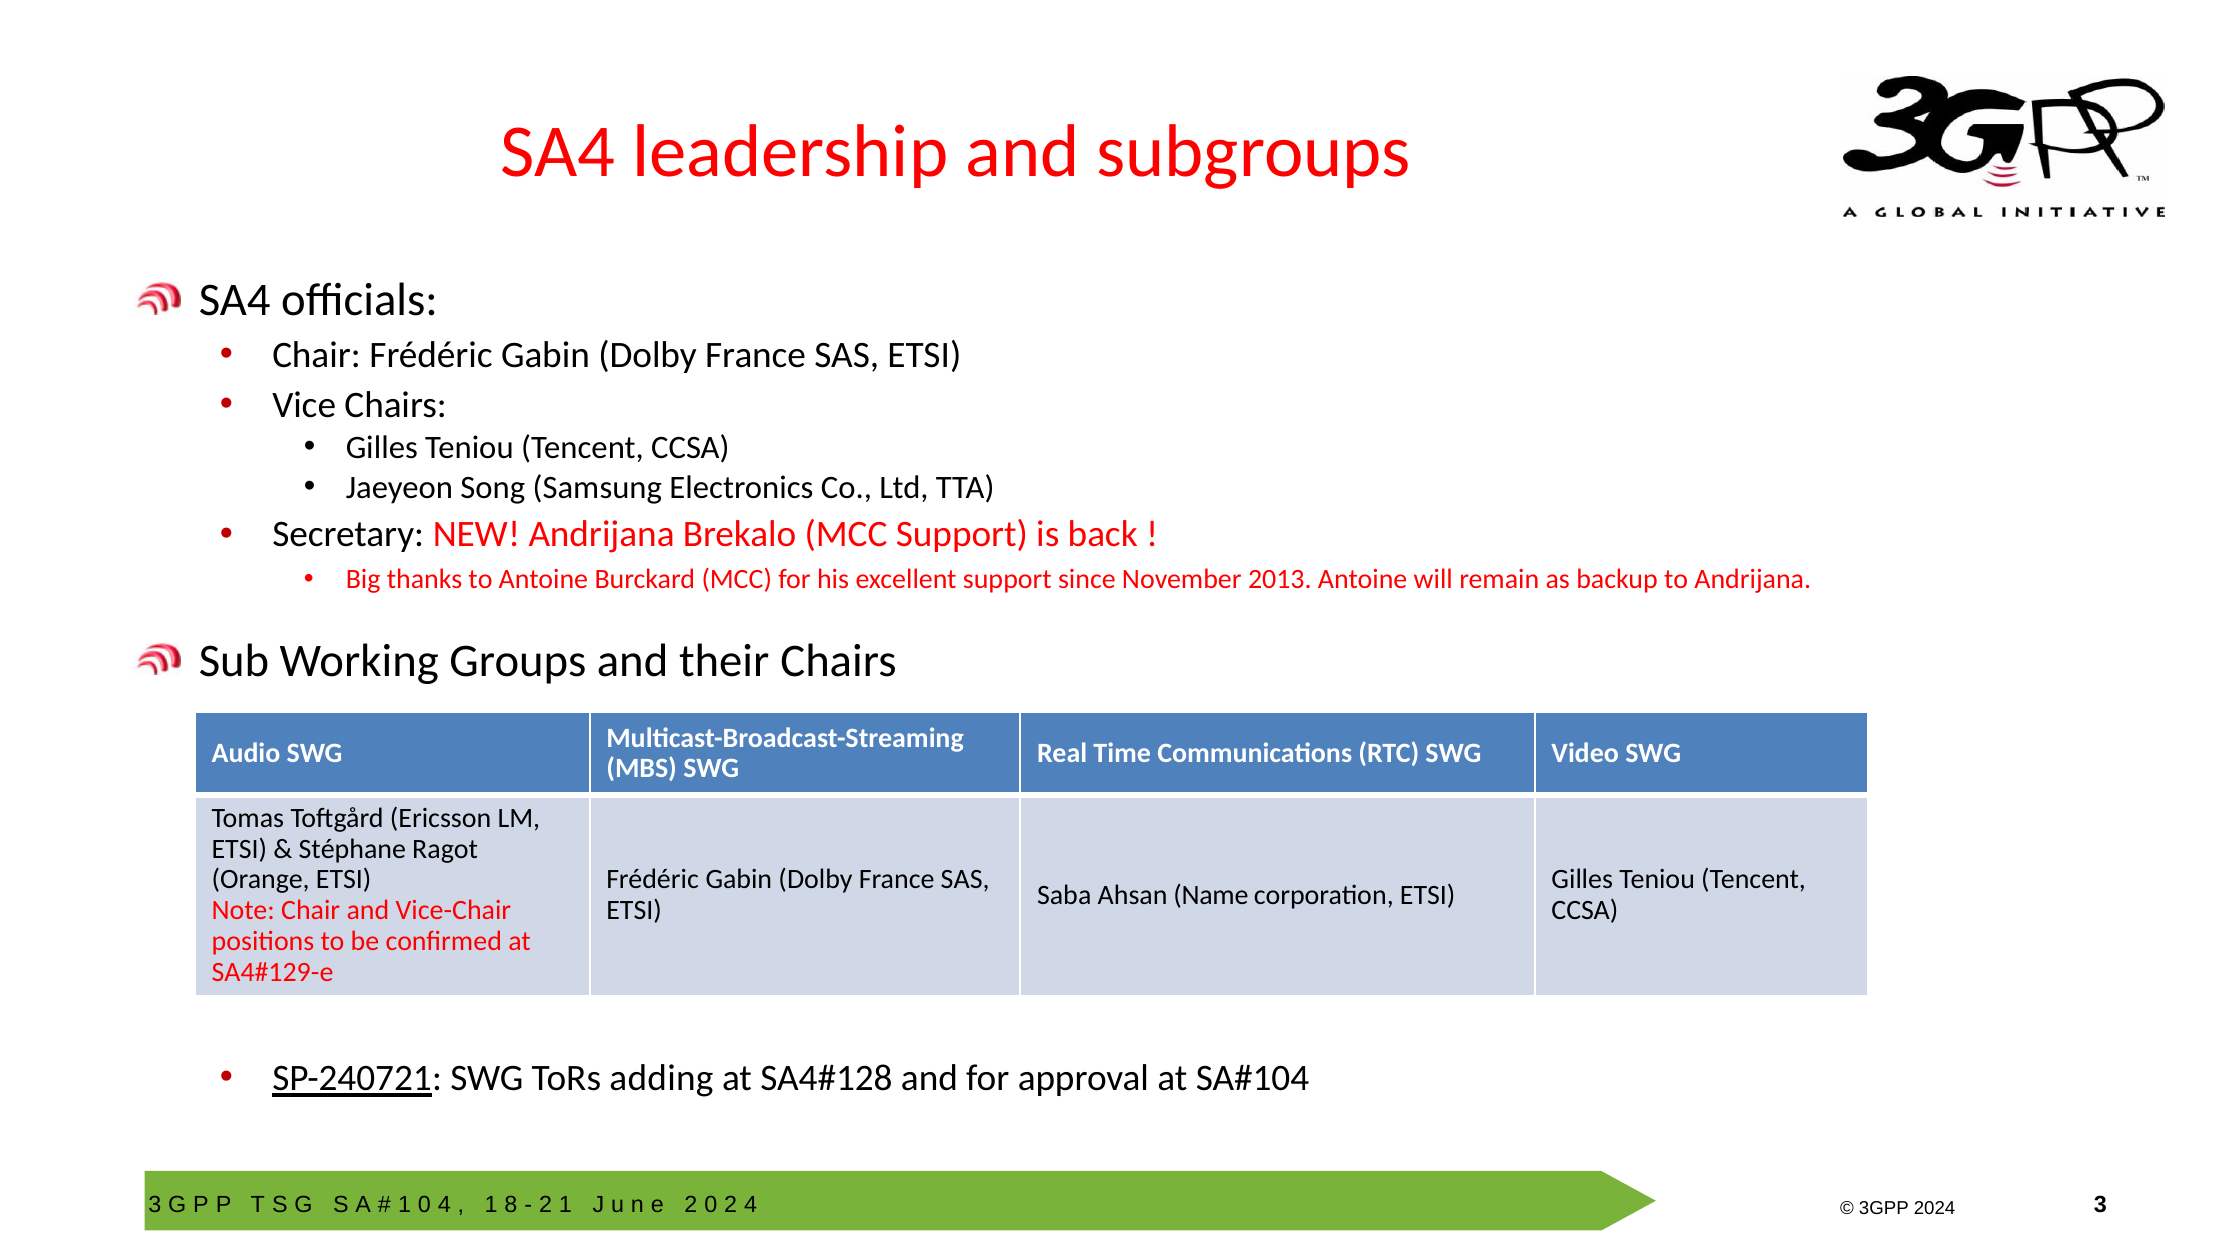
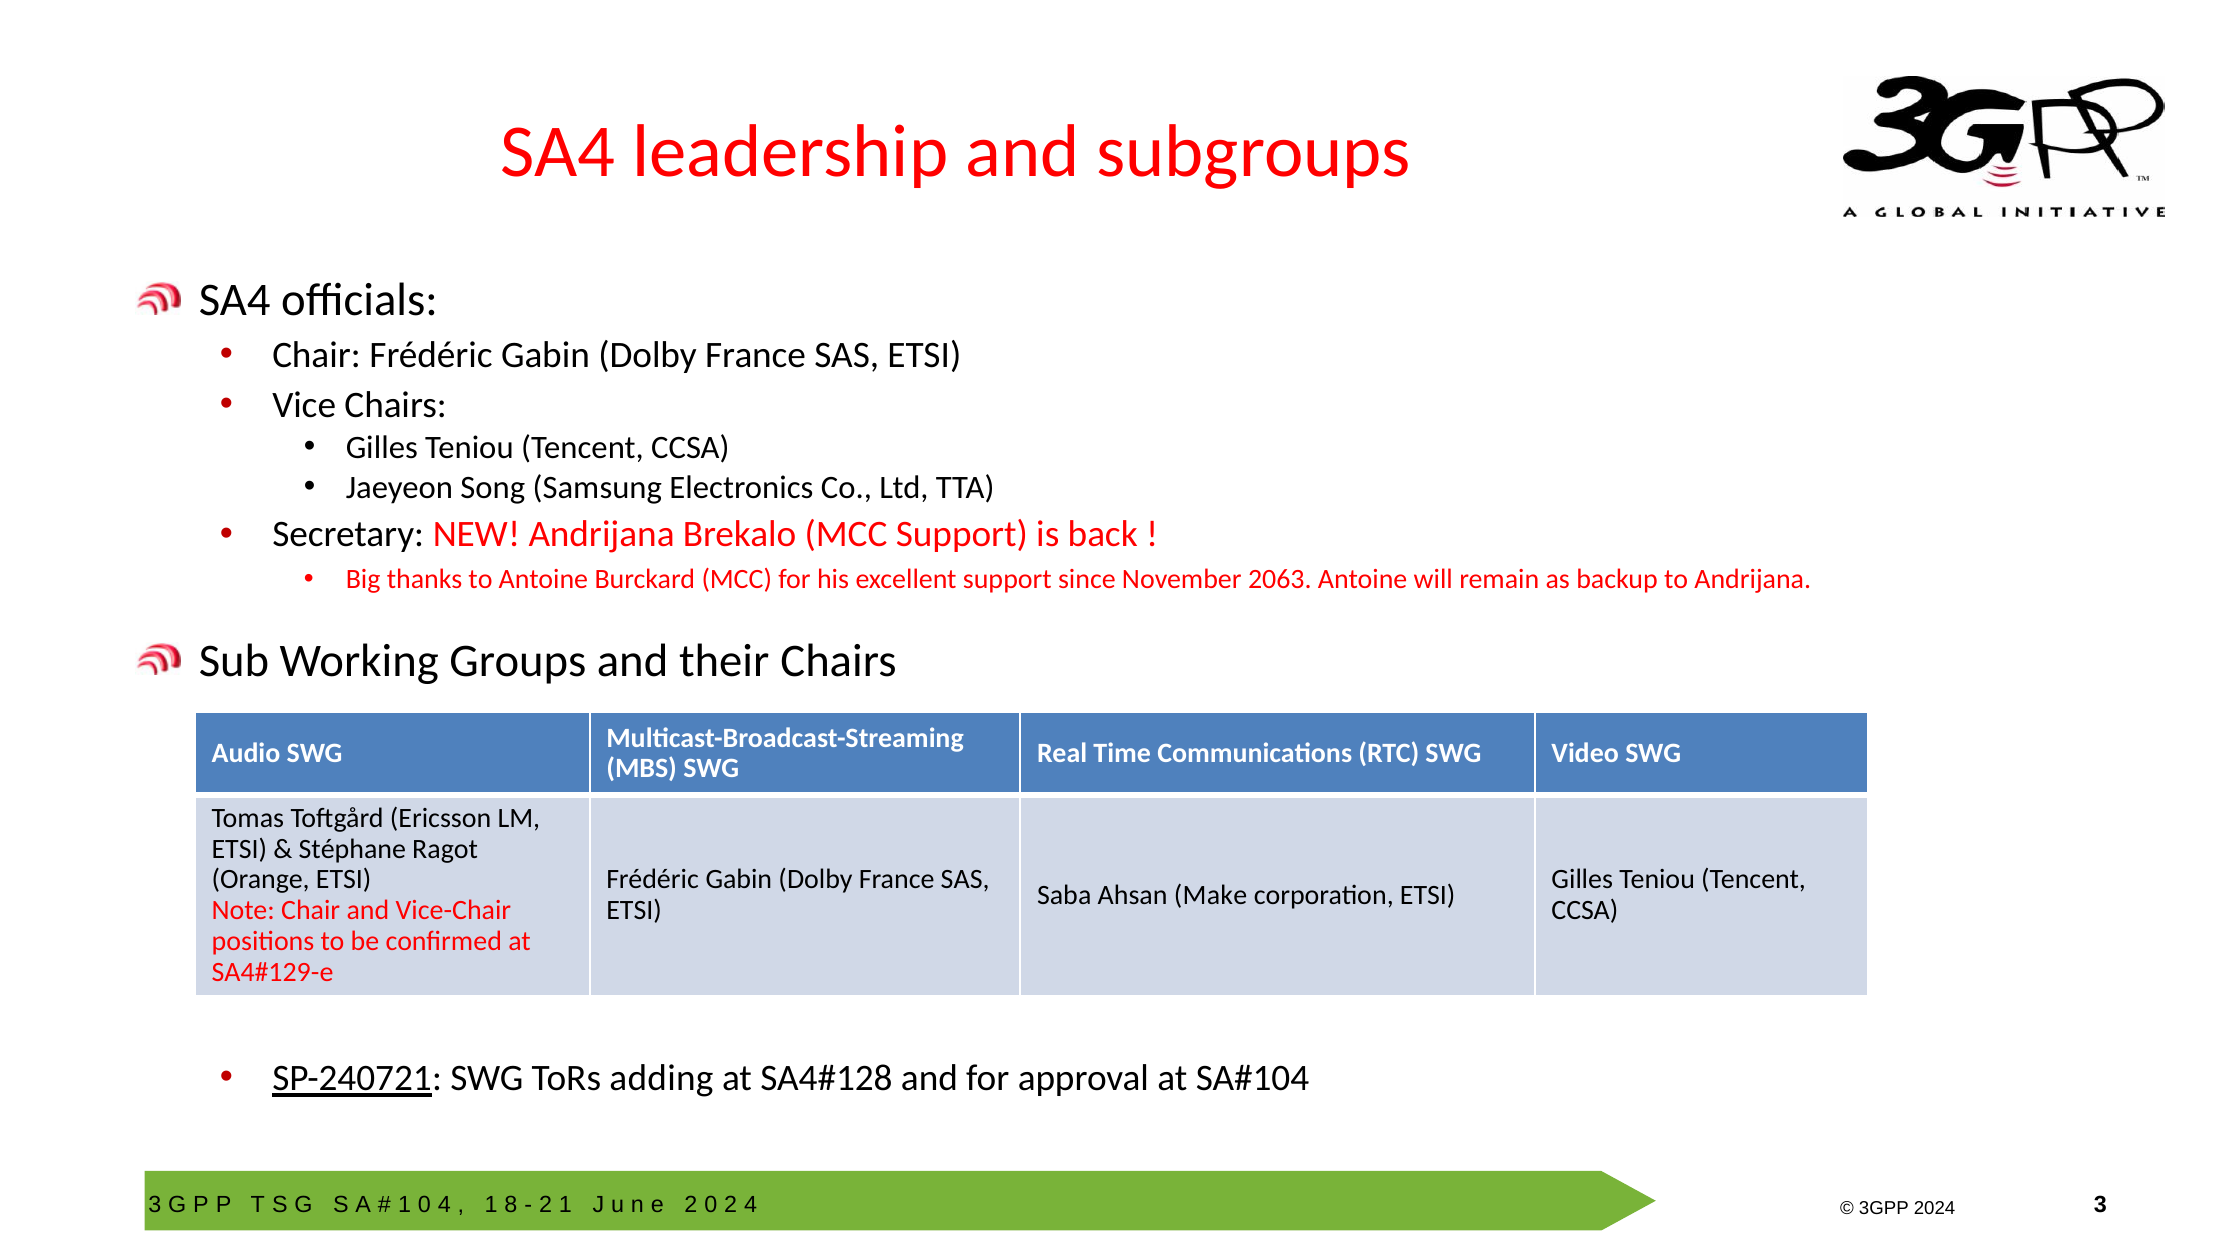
2013: 2013 -> 2063 (1280, 579)
Name: Name -> Make (1211, 895)
